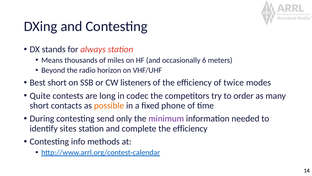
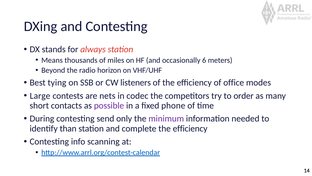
Best short: short -> tying (57, 82)
twice: twice -> office (234, 82)
Quite: Quite -> Large (40, 95)
long: long -> nets (107, 95)
possible colour: orange -> purple (109, 105)
sites: sites -> than (68, 128)
methods: methods -> scanning (103, 141)
